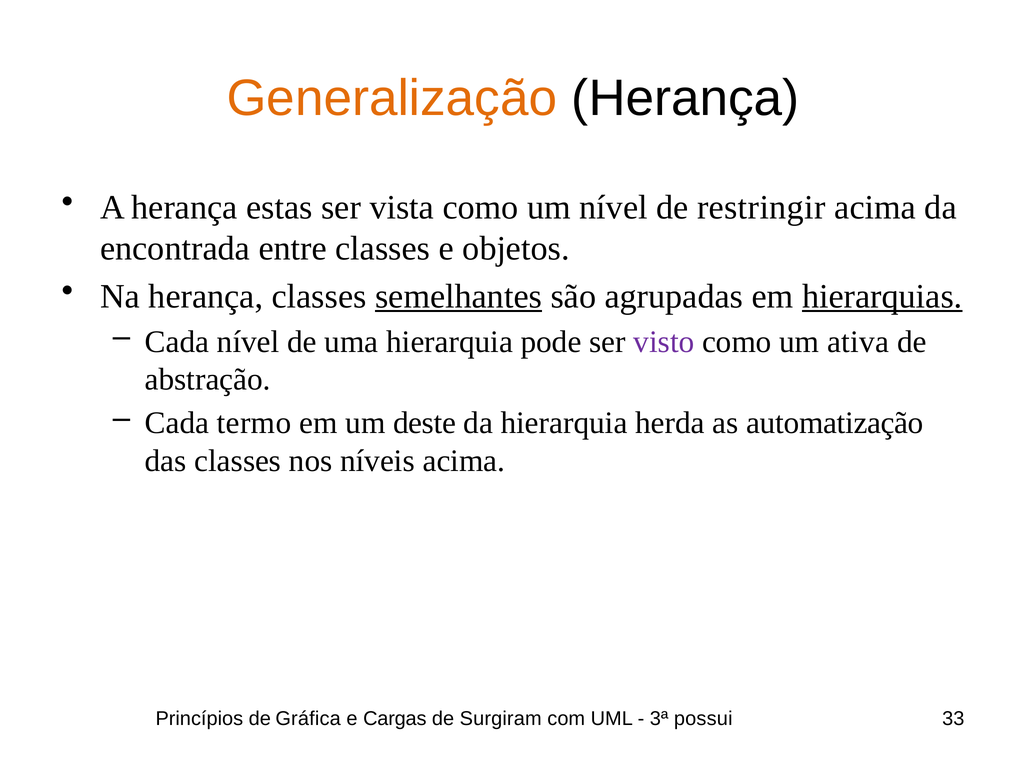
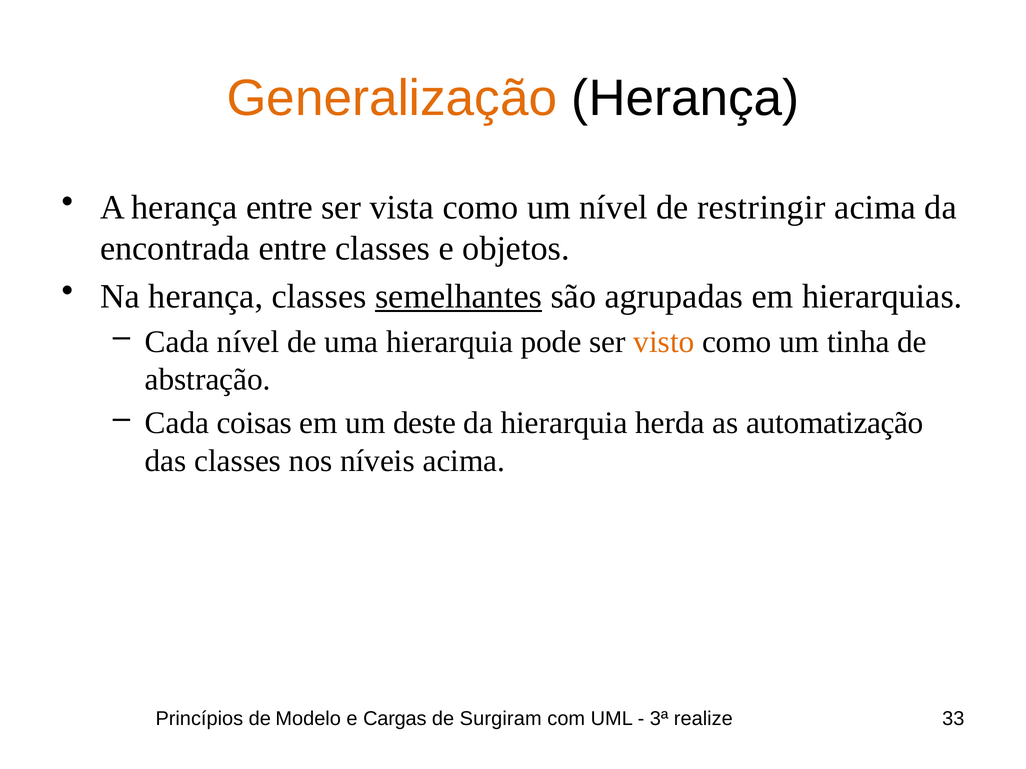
herança estas: estas -> entre (280, 208)
hierarquias underline: present -> none (882, 297)
visto colour: purple -> orange (664, 342)
ativa: ativa -> tinha (858, 342)
termo: termo -> coisas (254, 423)
Gráfica: Gráfica -> Modelo (308, 719)
possui: possui -> realize (703, 719)
